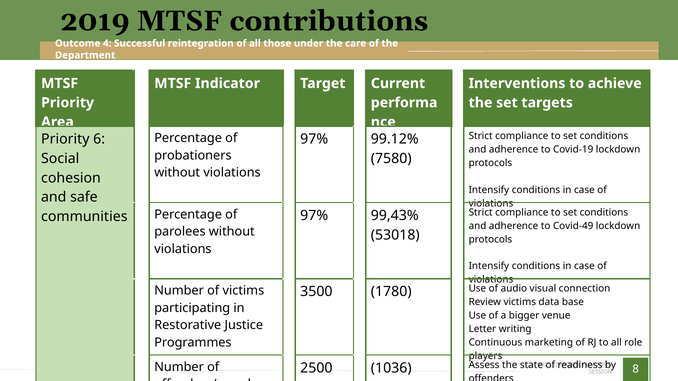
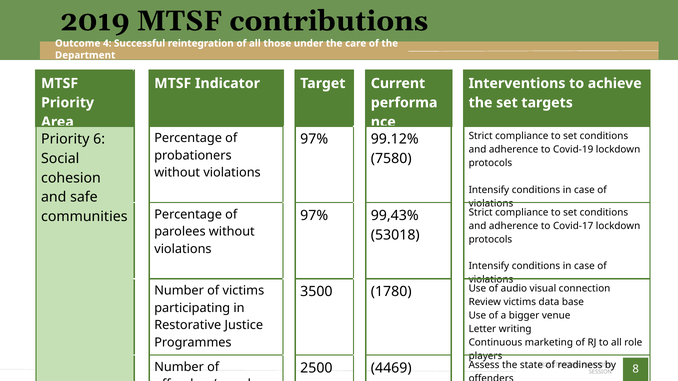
Covid-49: Covid-49 -> Covid-17 (573, 226)
1036: 1036 -> 4469 (391, 368)
